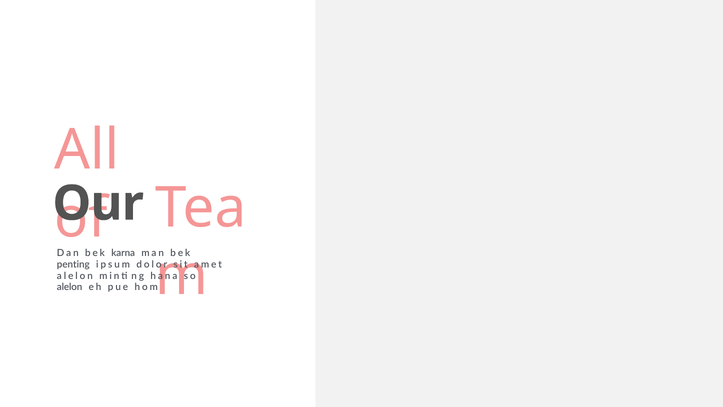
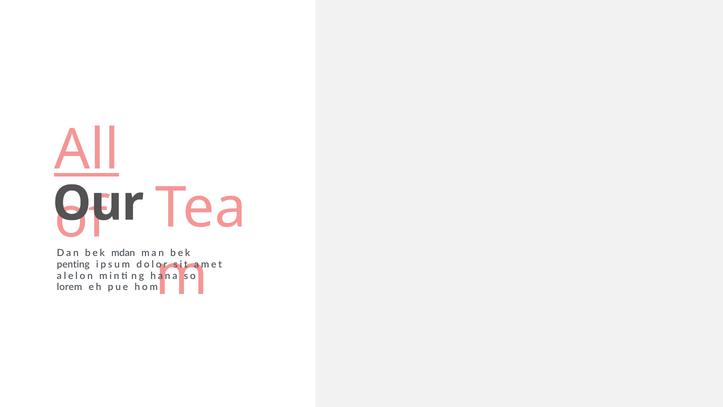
All underline: none -> present (87, 150)
karna: karna -> mdan (123, 253)
alelon: alelon -> lorem (70, 287)
